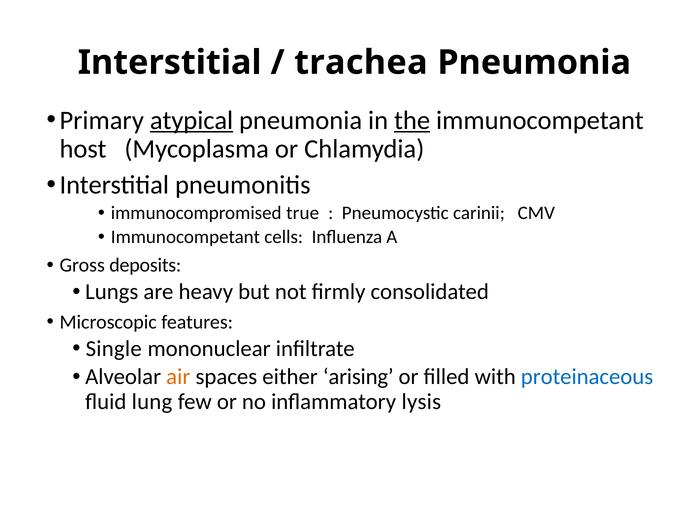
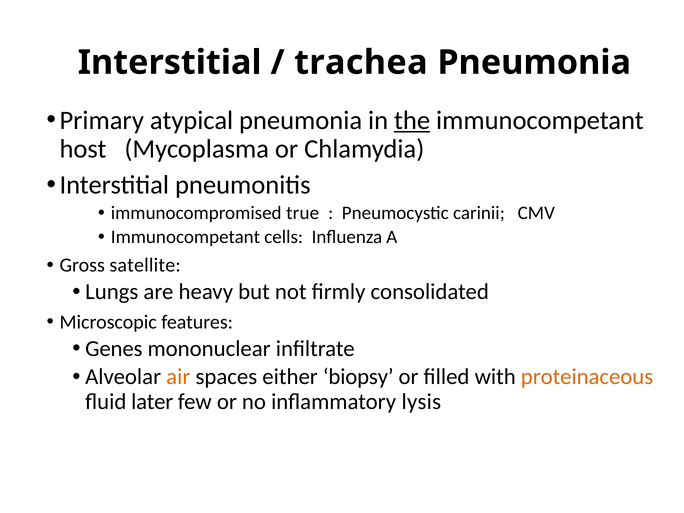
atypical underline: present -> none (192, 120)
deposits: deposits -> satellite (145, 265)
Single: Single -> Genes (114, 349)
arising: arising -> biopsy (358, 377)
proteinaceous colour: blue -> orange (587, 377)
lung: lung -> later (152, 402)
